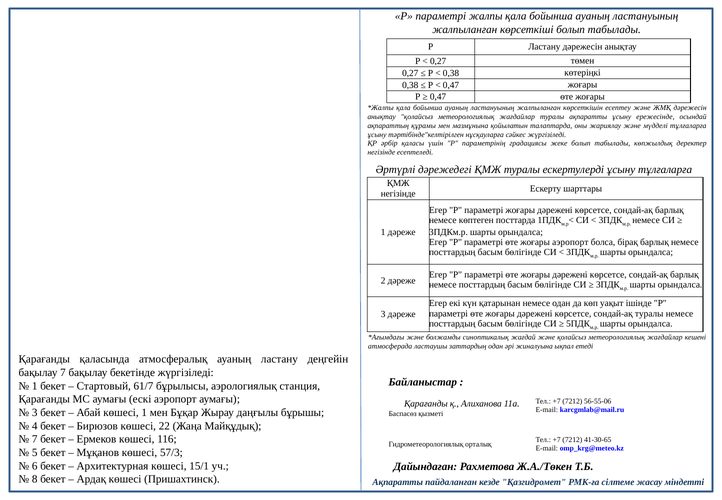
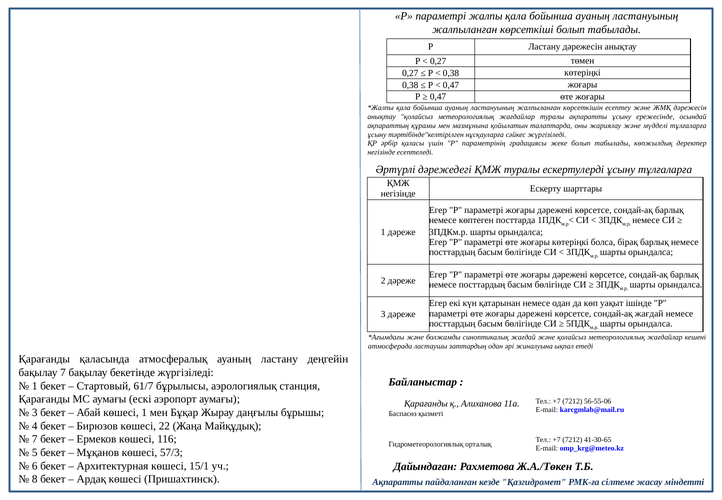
жоғары аэропорт: аэропорт -> көтеріңкі (570, 242)
сондай-ақ туралы: туралы -> жағдай (649, 313)
